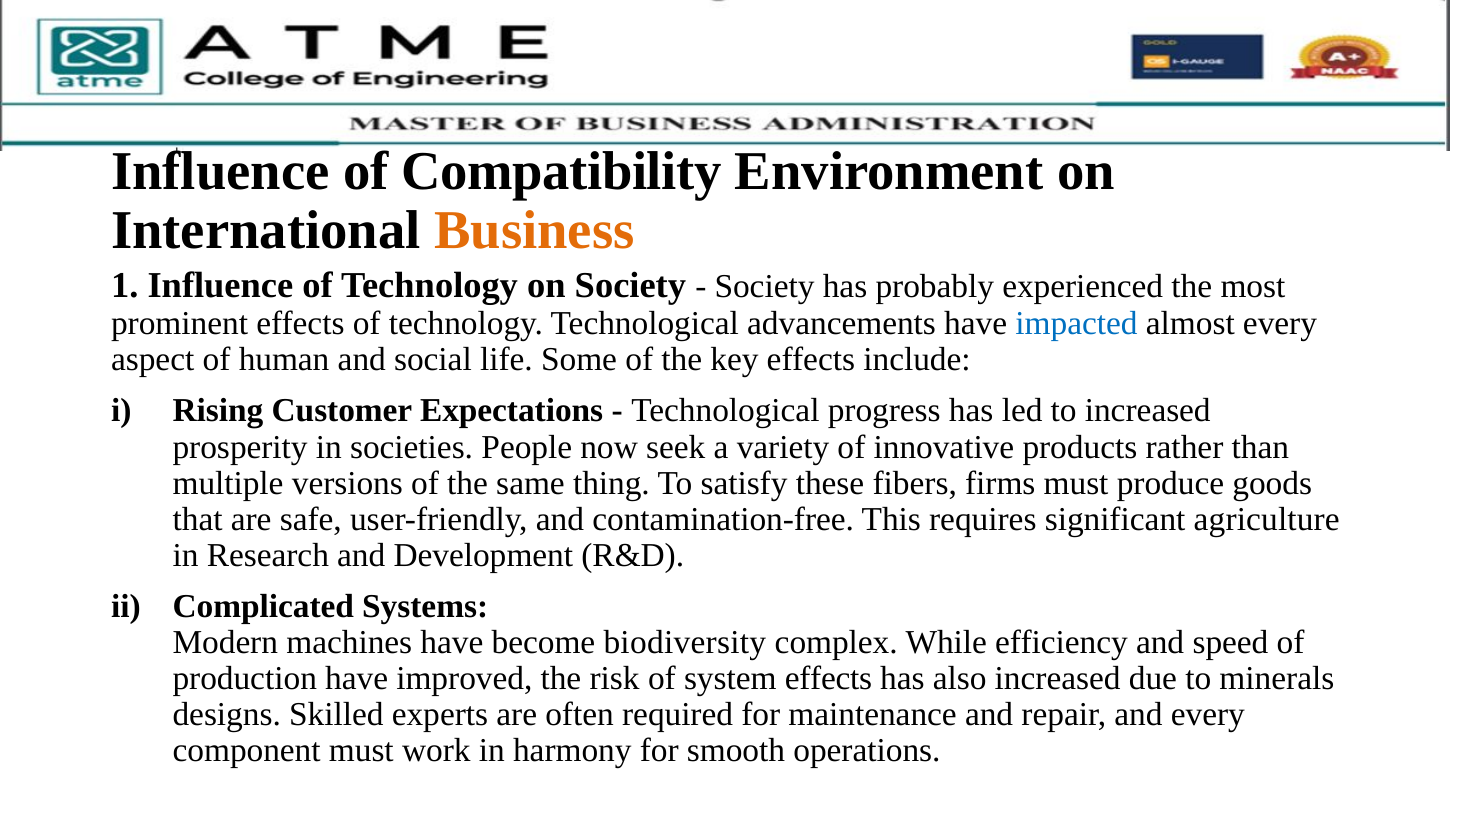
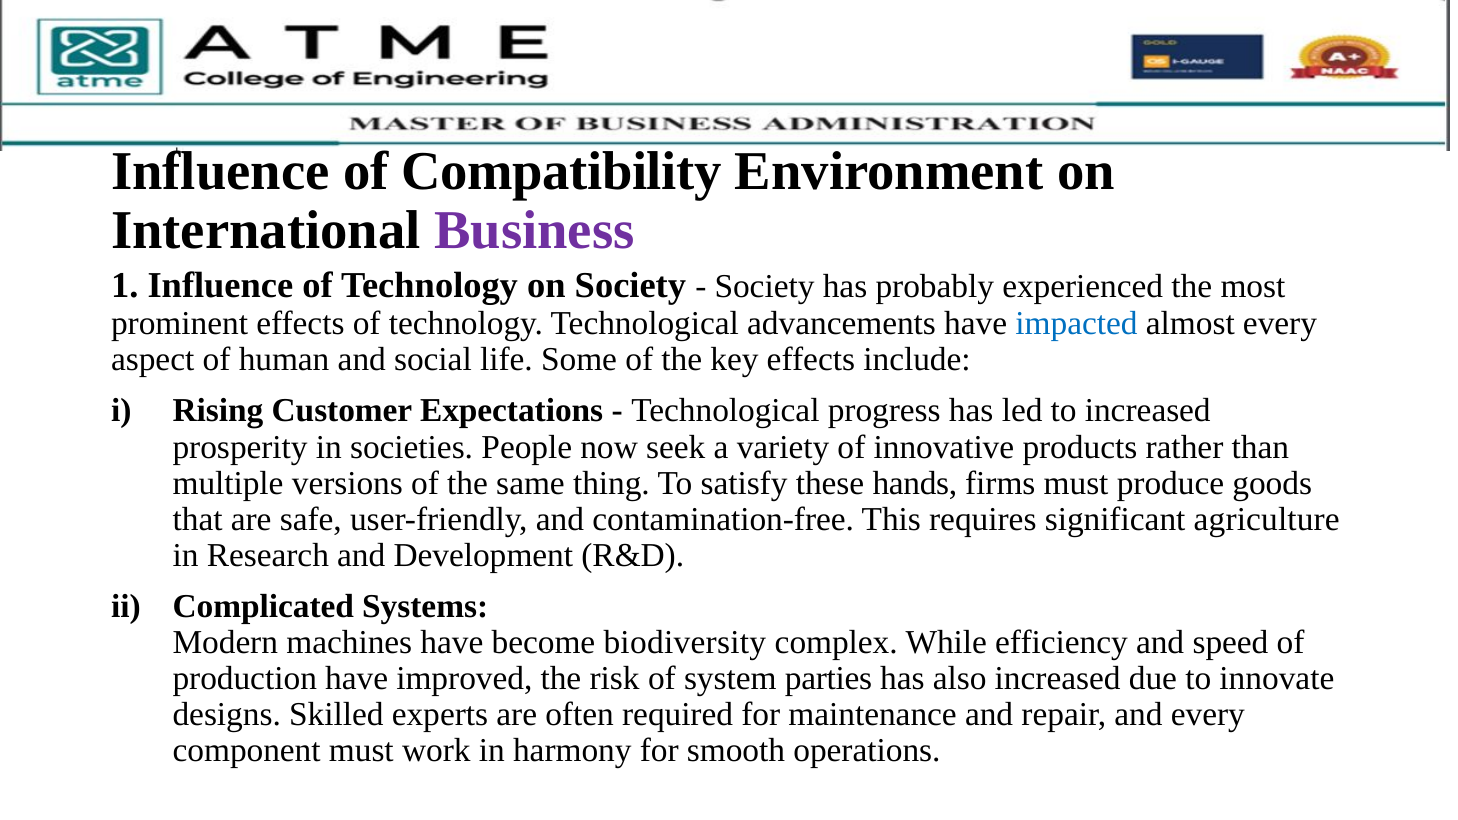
Business colour: orange -> purple (535, 231)
fibers: fibers -> hands (915, 483)
system effects: effects -> parties (828, 679)
minerals: minerals -> innovate (1277, 679)
